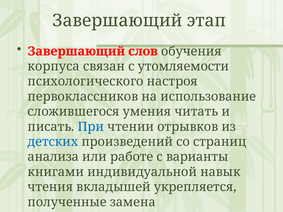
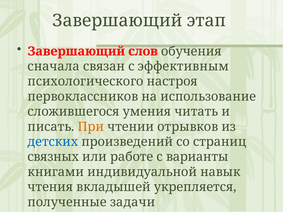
корпуса: корпуса -> сначала (54, 66)
утомляемости: утомляемости -> эффективным (183, 66)
При colour: blue -> orange (91, 127)
анализа: анализа -> связных (53, 157)
замена: замена -> задачи (133, 202)
